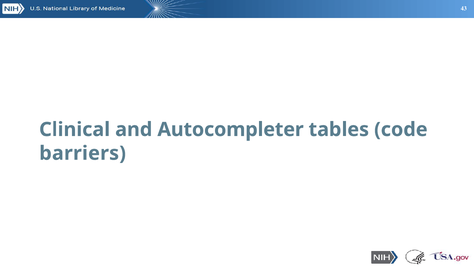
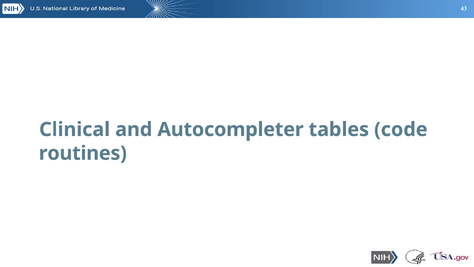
barriers: barriers -> routines (83, 153)
